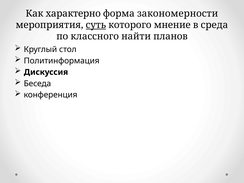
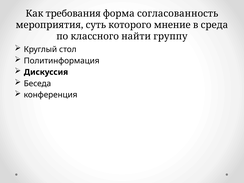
характерно: характерно -> требования (73, 14)
закономерности: закономерности -> согласованность (178, 14)
суть underline: present -> none (96, 25)
планов: планов -> группу (170, 36)
